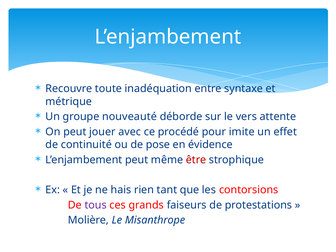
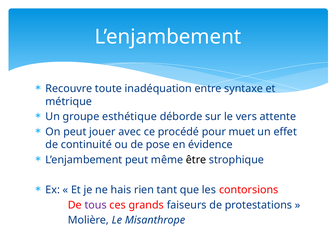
nouveauté: nouveauté -> esthétique (129, 117)
imite: imite -> muet (242, 132)
être colour: red -> black (196, 160)
